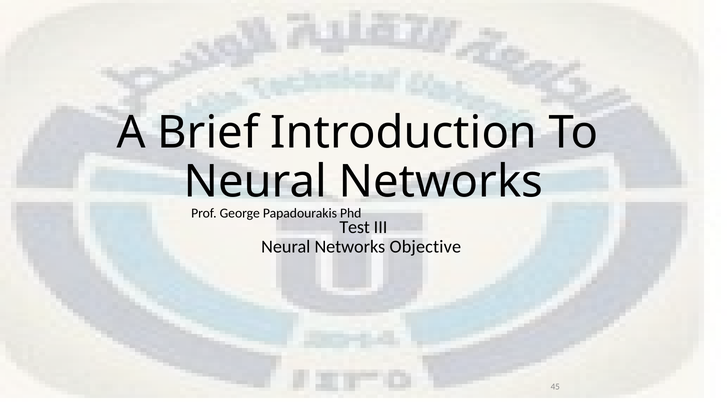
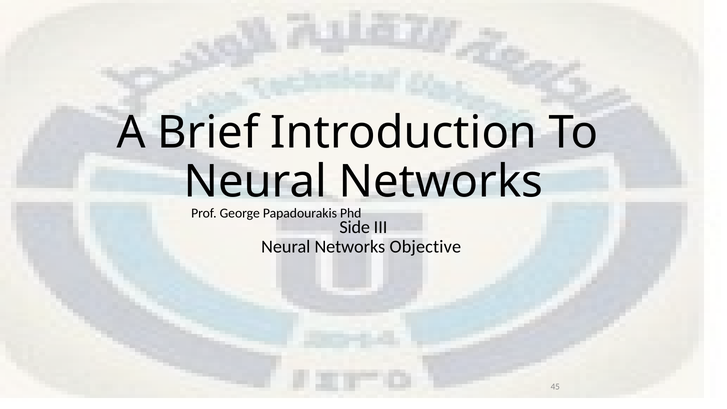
Test: Test -> Side (355, 227)
